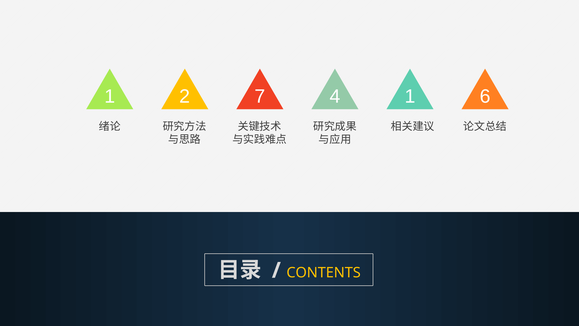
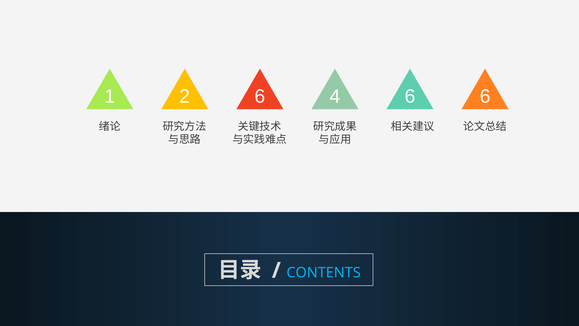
2 7: 7 -> 6 (260, 96)
4 1: 1 -> 6 (410, 96)
CONTENTS colour: yellow -> light blue (324, 273)
